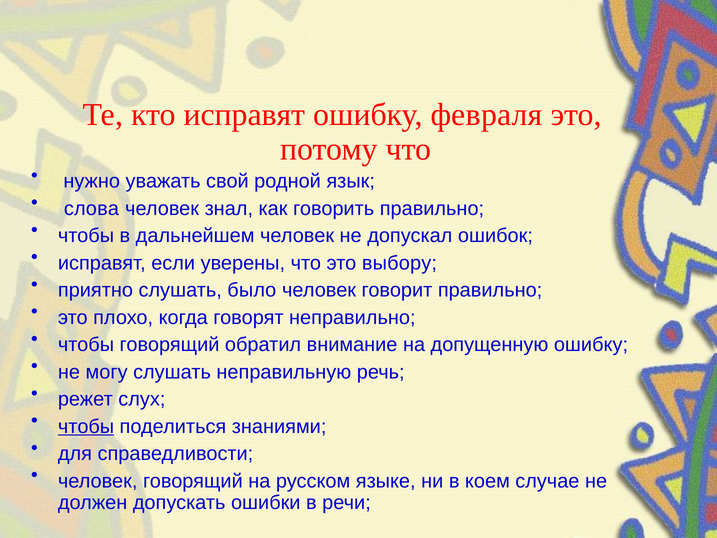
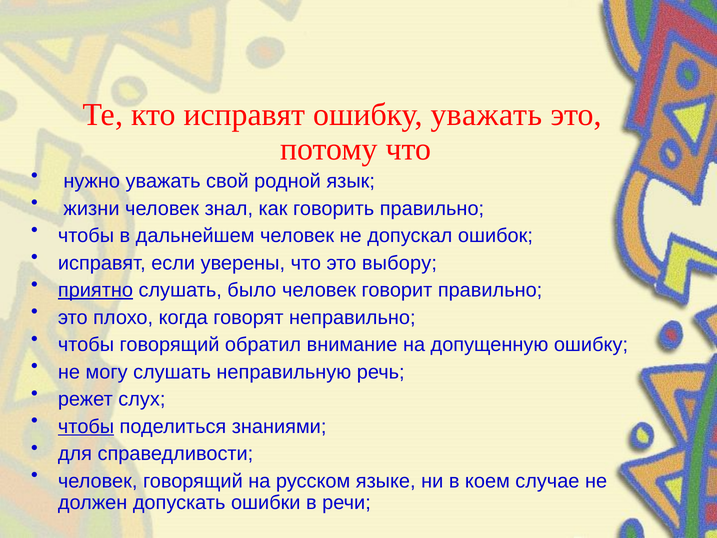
ошибку февраля: февраля -> уважать (486, 115)
слова: слова -> жизни (92, 208)
приятно underline: none -> present (95, 290)
